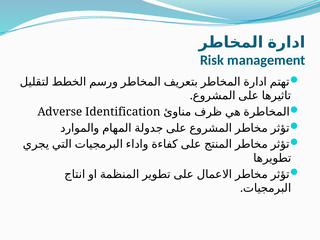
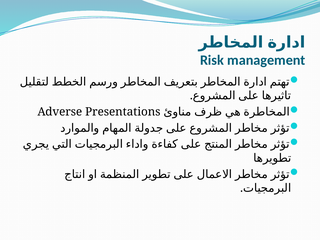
Identification: Identification -> Presentations (123, 112)
